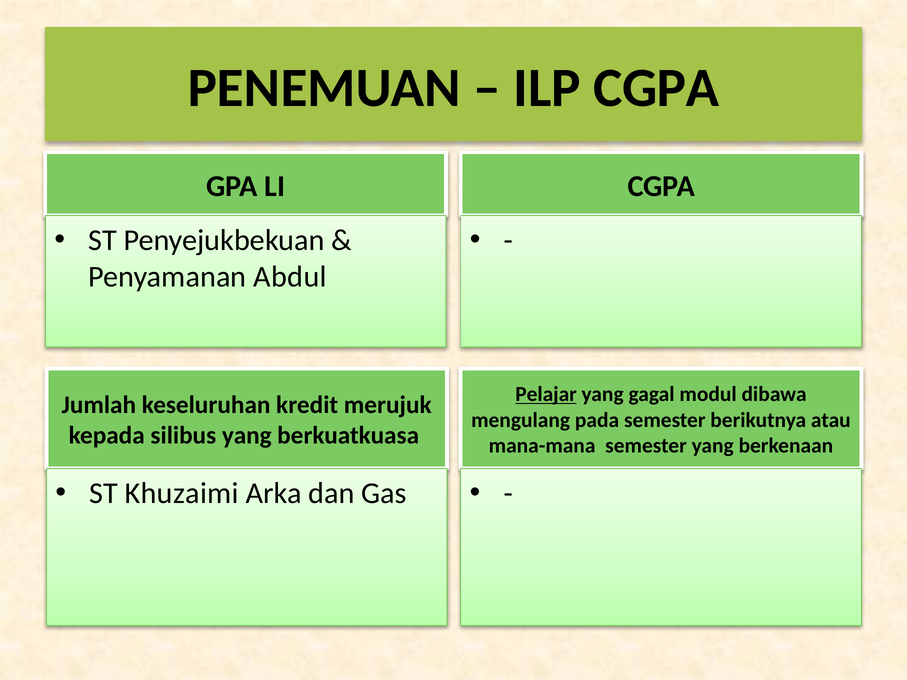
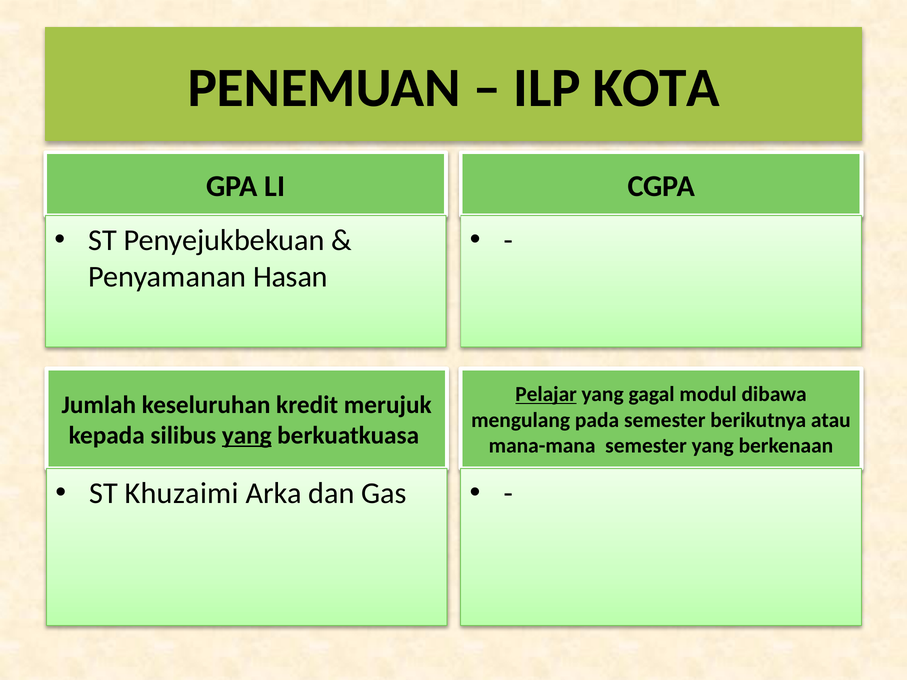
ILP CGPA: CGPA -> KOTA (656, 88)
Abdul: Abdul -> Hasan (290, 277)
yang underline: none -> present (247, 436)
